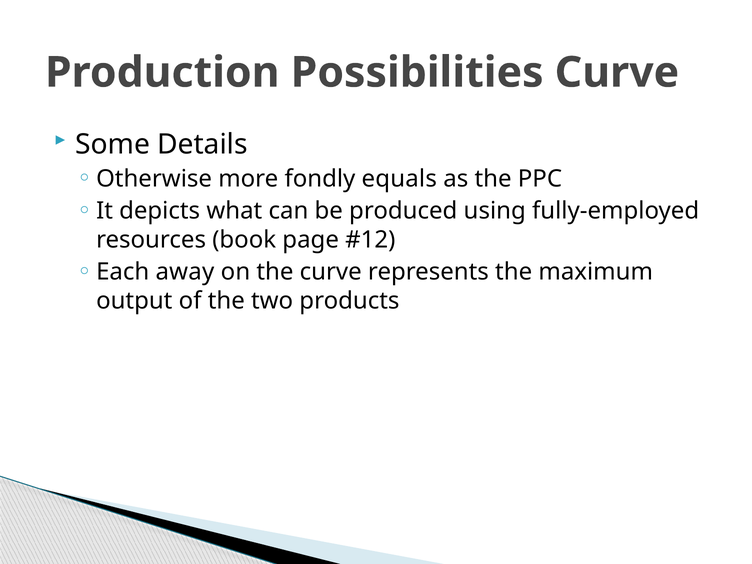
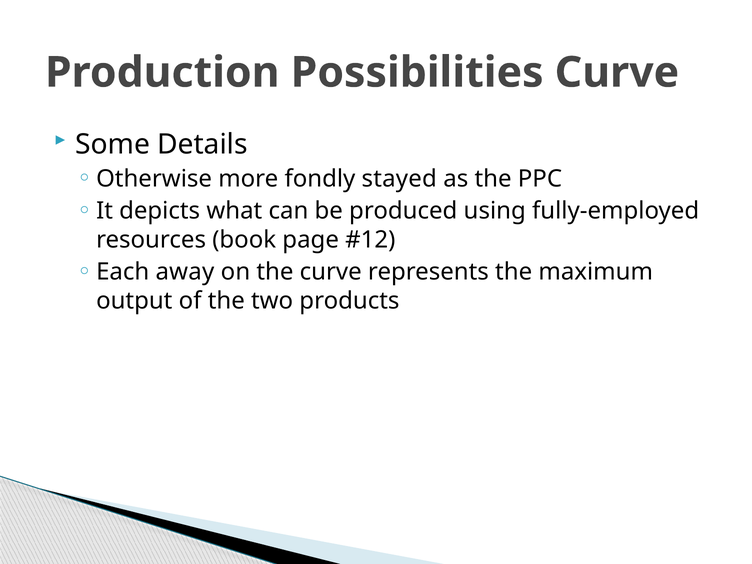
equals: equals -> stayed (399, 179)
